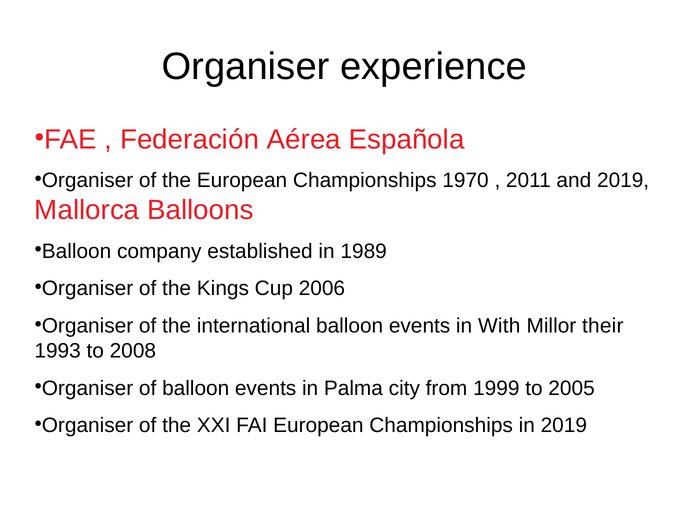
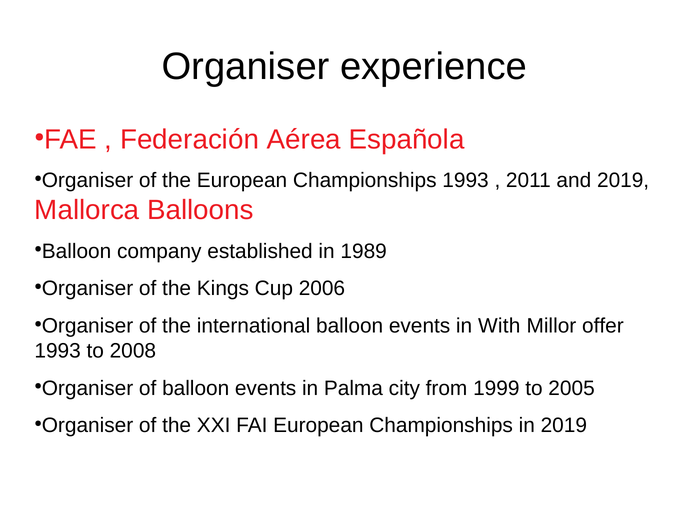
Championships 1970: 1970 -> 1993 (466, 180)
their: their -> offer (603, 326)
